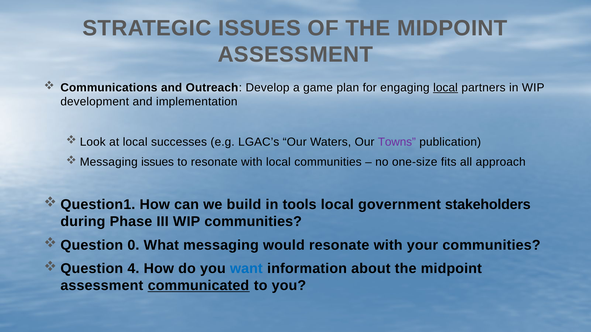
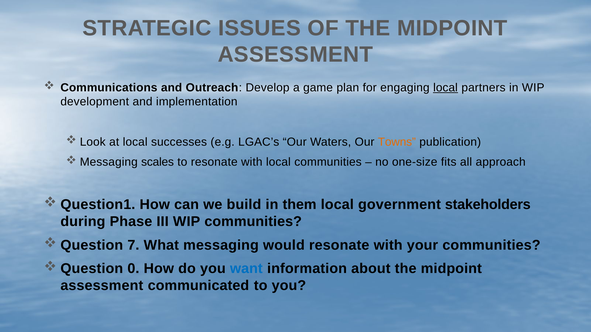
Towns colour: purple -> orange (397, 142)
Messaging issues: issues -> scales (158, 162)
tools: tools -> them (300, 205)
0: 0 -> 7 (133, 245)
4: 4 -> 0 (133, 269)
communicated underline: present -> none (198, 286)
